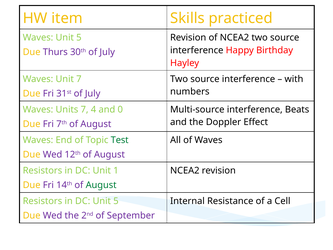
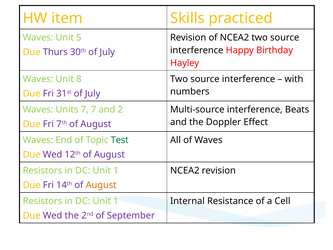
Unit 7: 7 -> 8 (79, 79)
7 4: 4 -> 7 (94, 109)
0: 0 -> 2 (120, 109)
August colour: green -> orange (101, 185)
5: 5 -> 1 (116, 201)
